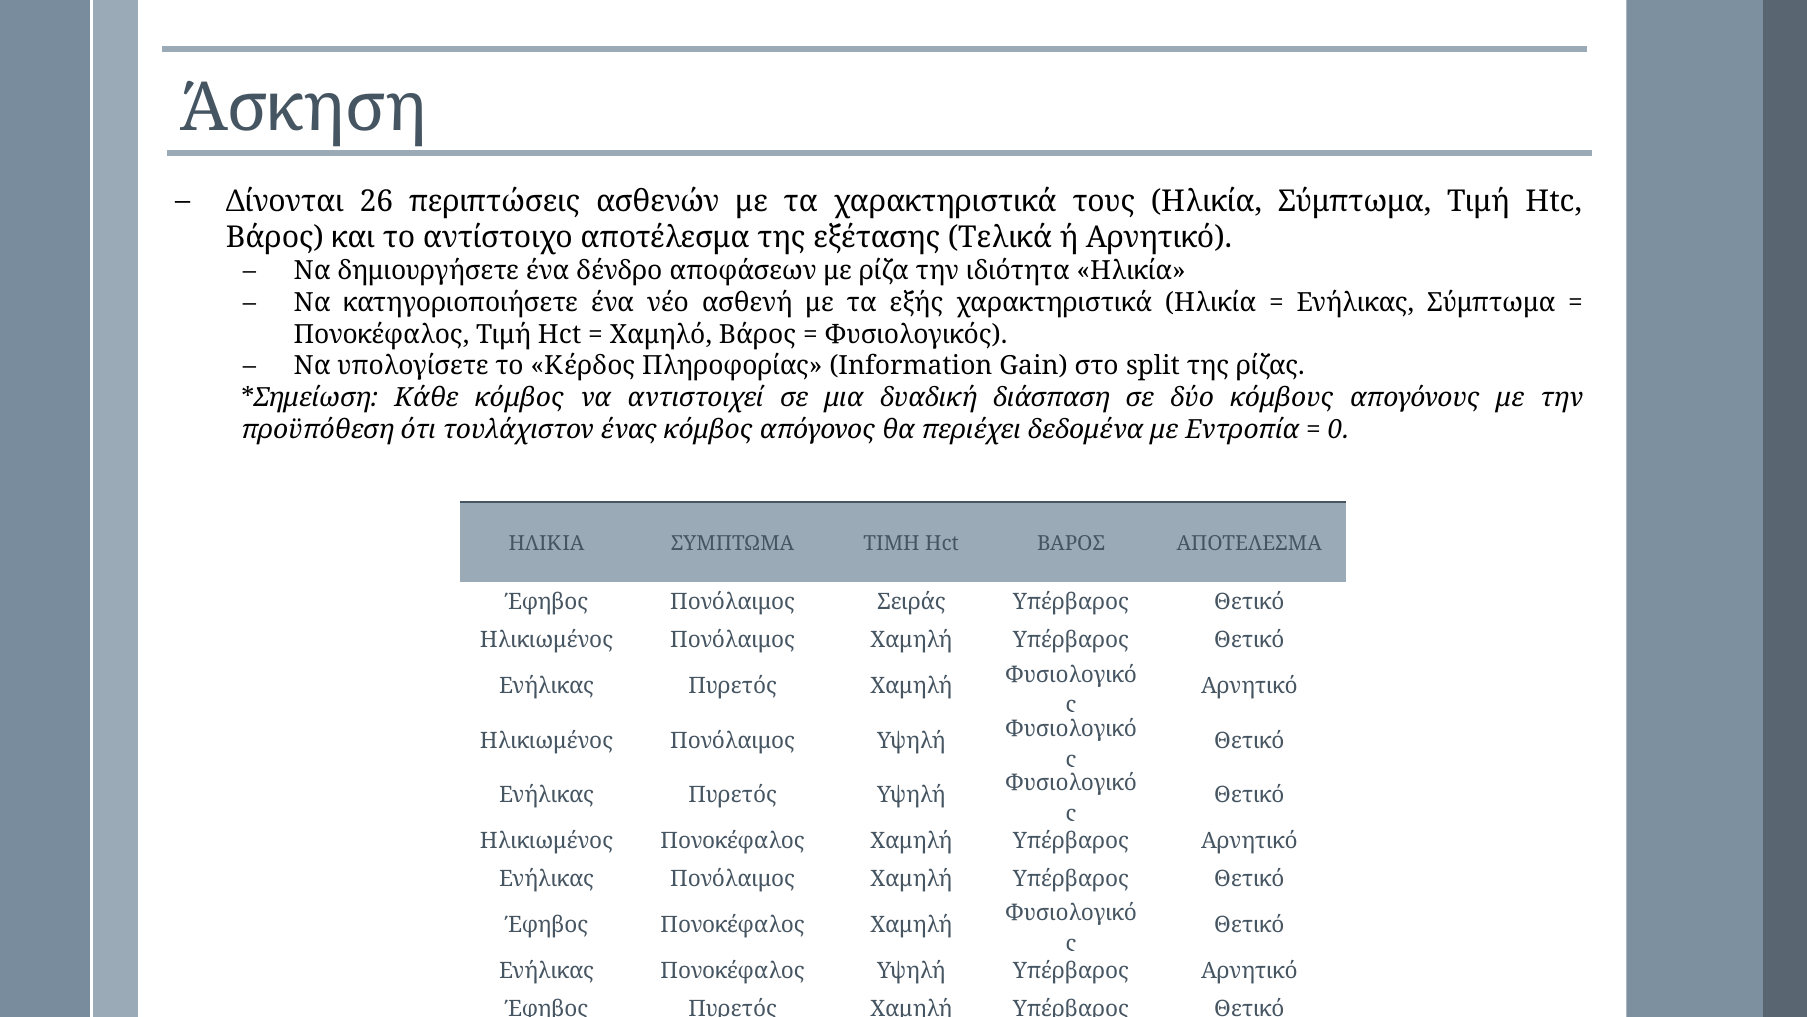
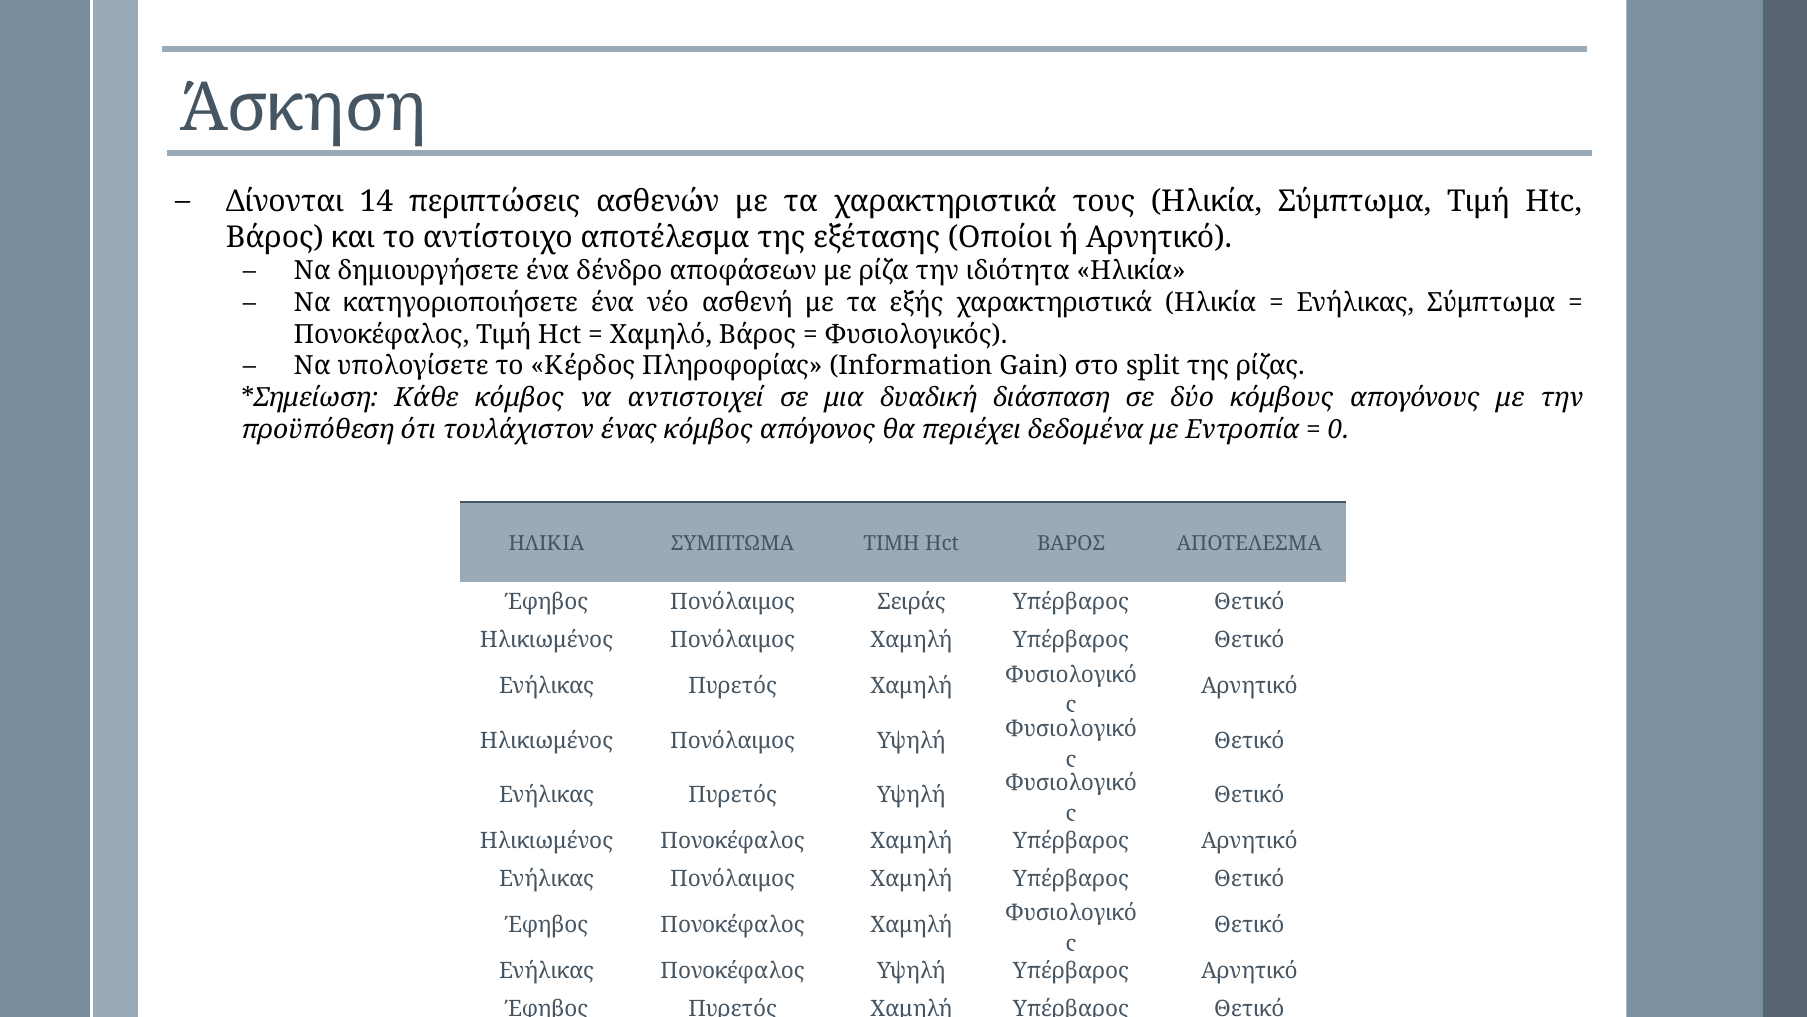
26: 26 -> 14 (376, 201)
Τελικά: Τελικά -> Οποίοι (1000, 237)
